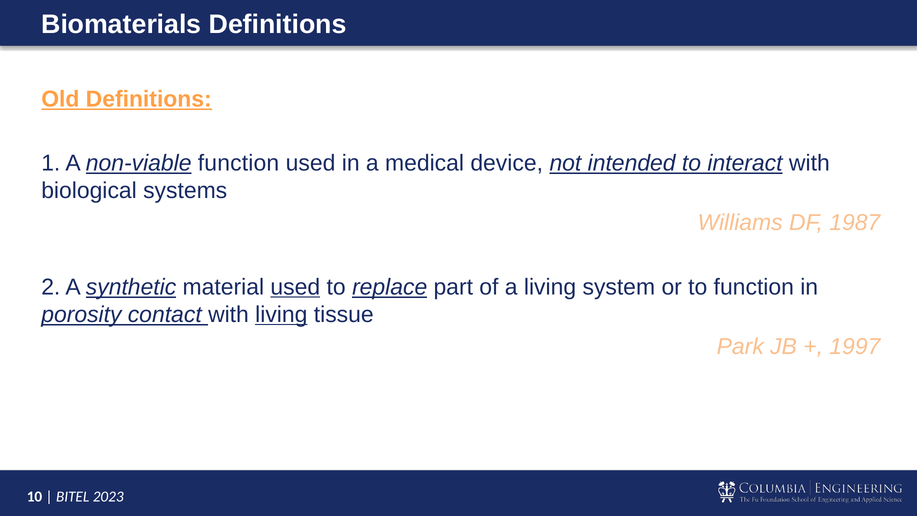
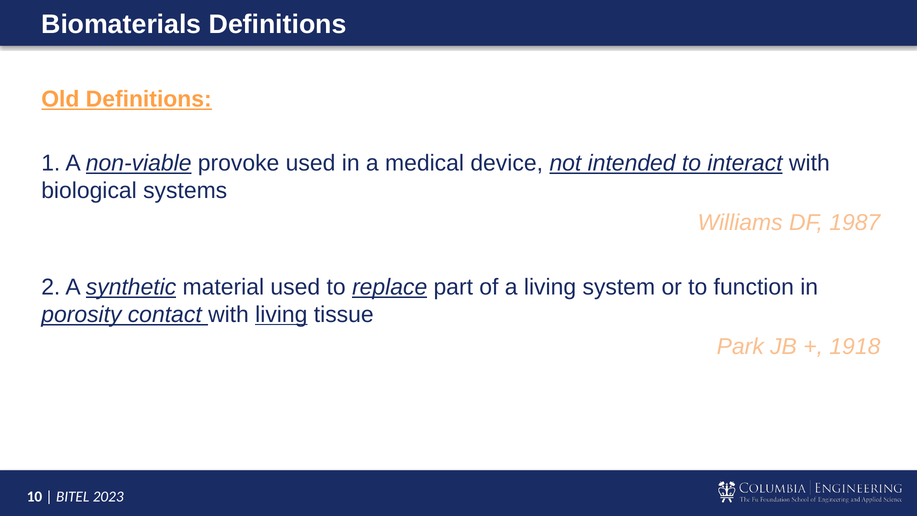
non-viable function: function -> provoke (239, 163)
used underline: present -> none (295, 287)
1997: 1997 -> 1918 (855, 347)
